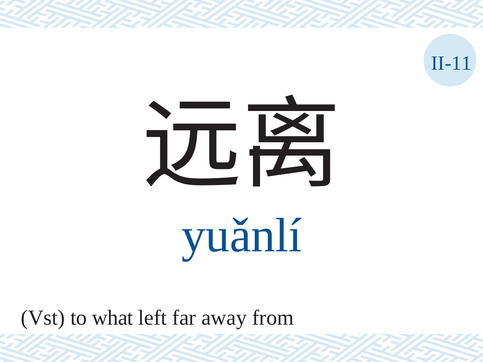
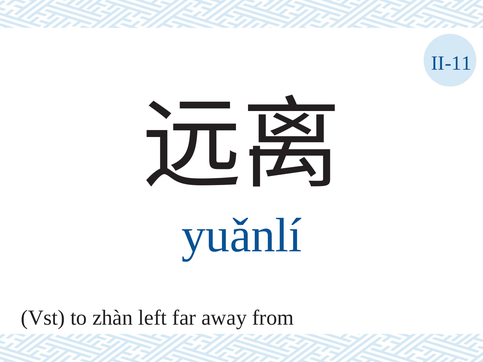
what: what -> zhàn (113, 318)
